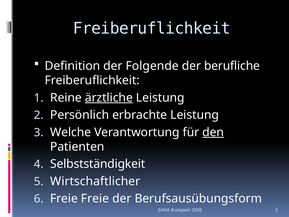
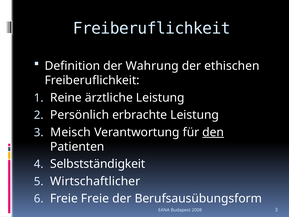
Folgende: Folgende -> Wahrung (152, 66)
berufliche: berufliche -> ethischen (232, 66)
ärztliche underline: present -> none (109, 98)
Welche: Welche -> Meisch (71, 132)
